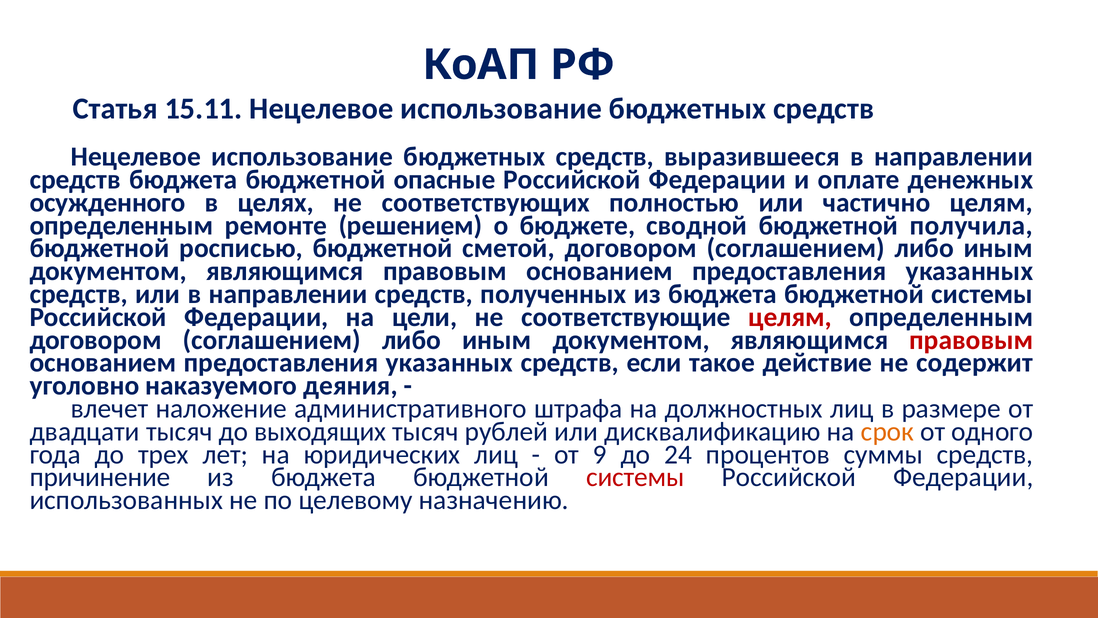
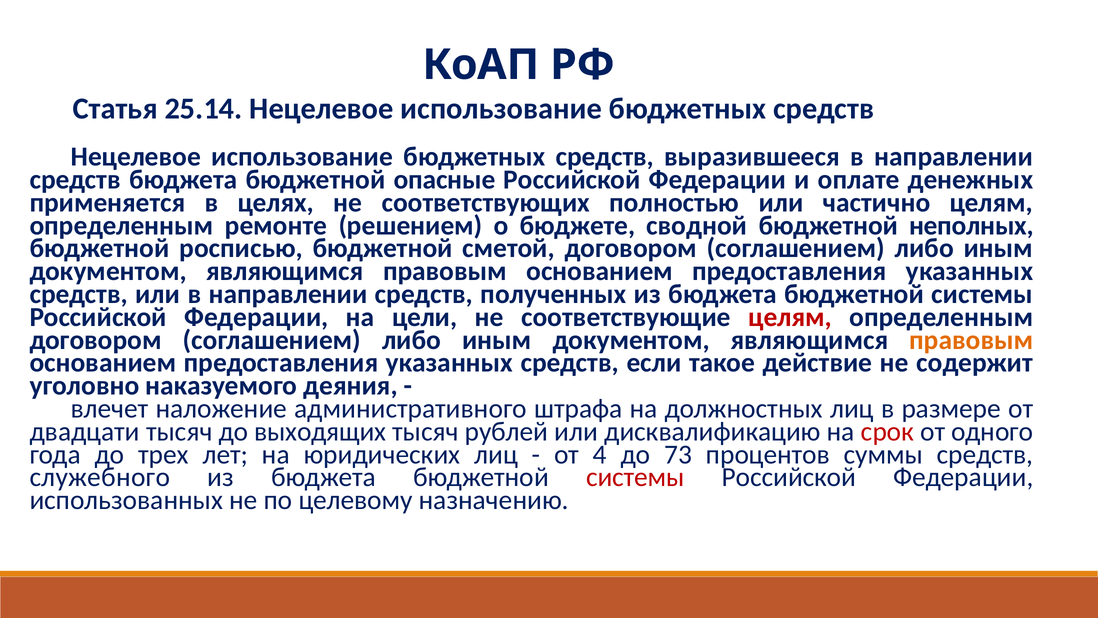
15.11: 15.11 -> 25.14 (204, 108)
осужденного: осужденного -> применяется (108, 202)
получила: получила -> неполных (972, 225)
правовым colour: red -> orange (971, 340)
срок colour: orange -> red (888, 431)
9: 9 -> 4 (600, 454)
24: 24 -> 73 (678, 454)
причинение: причинение -> служебного (100, 477)
